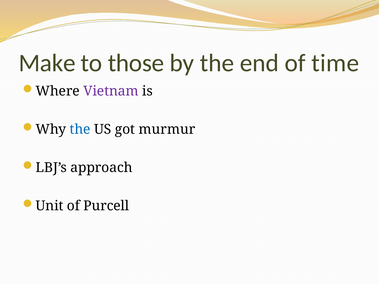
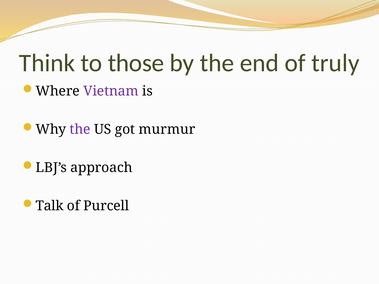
Make: Make -> Think (47, 63)
time: time -> truly (335, 63)
the colour: blue -> purple (80, 130)
Unit: Unit -> Talk (50, 206)
